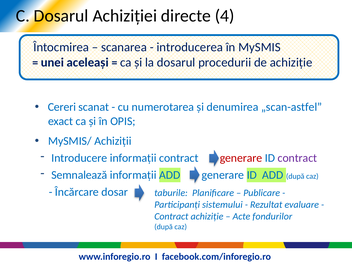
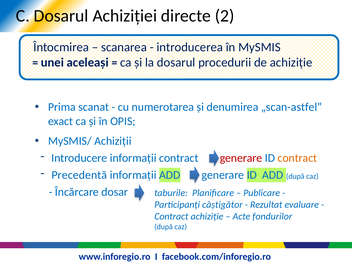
4: 4 -> 2 (225, 16)
Cereri: Cereri -> Prima (62, 107)
contract colour: purple -> orange (297, 158)
Semnalează: Semnalează -> Precedentă (79, 175)
sistemului: sistemului -> câștigător (222, 205)
